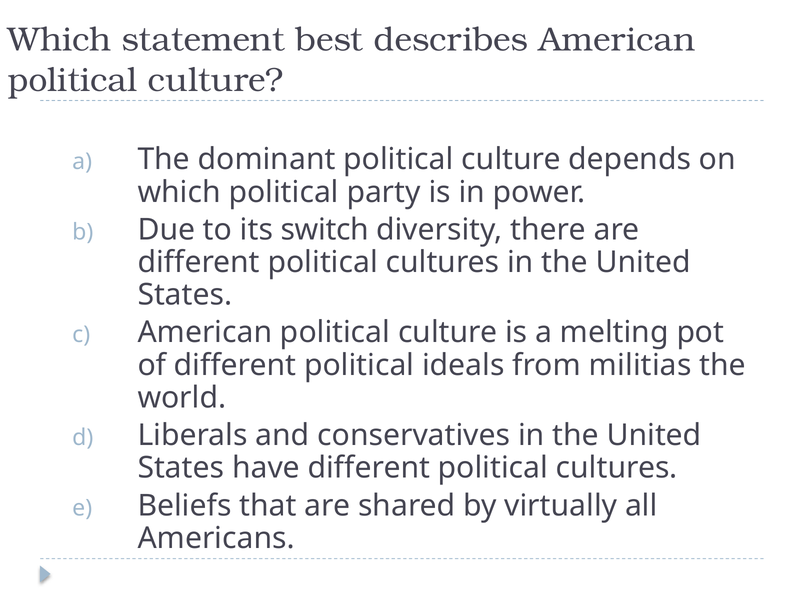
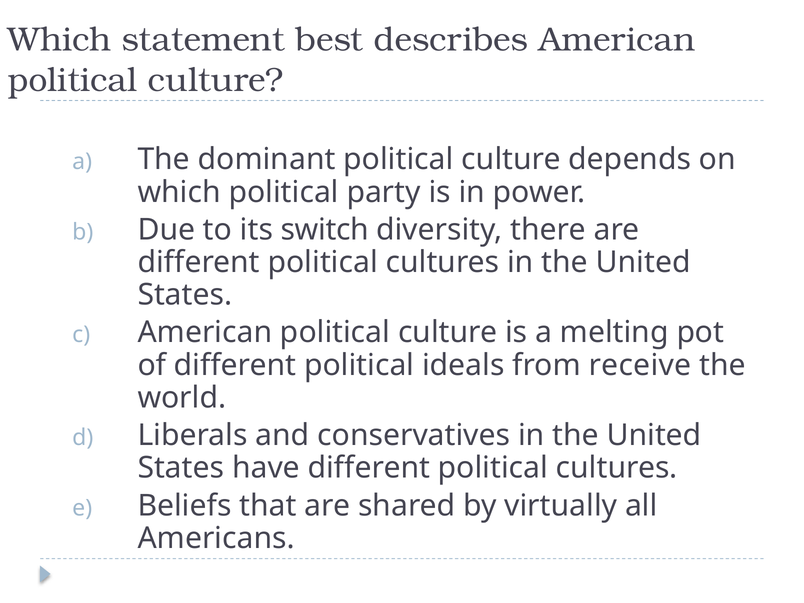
militias: militias -> receive (640, 365)
